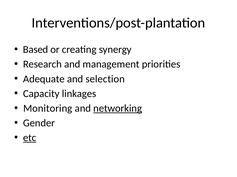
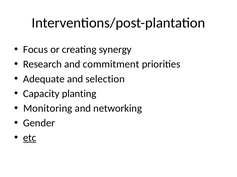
Based: Based -> Focus (35, 50)
management: management -> commitment (111, 64)
linkages: linkages -> planting (79, 94)
networking underline: present -> none (118, 109)
